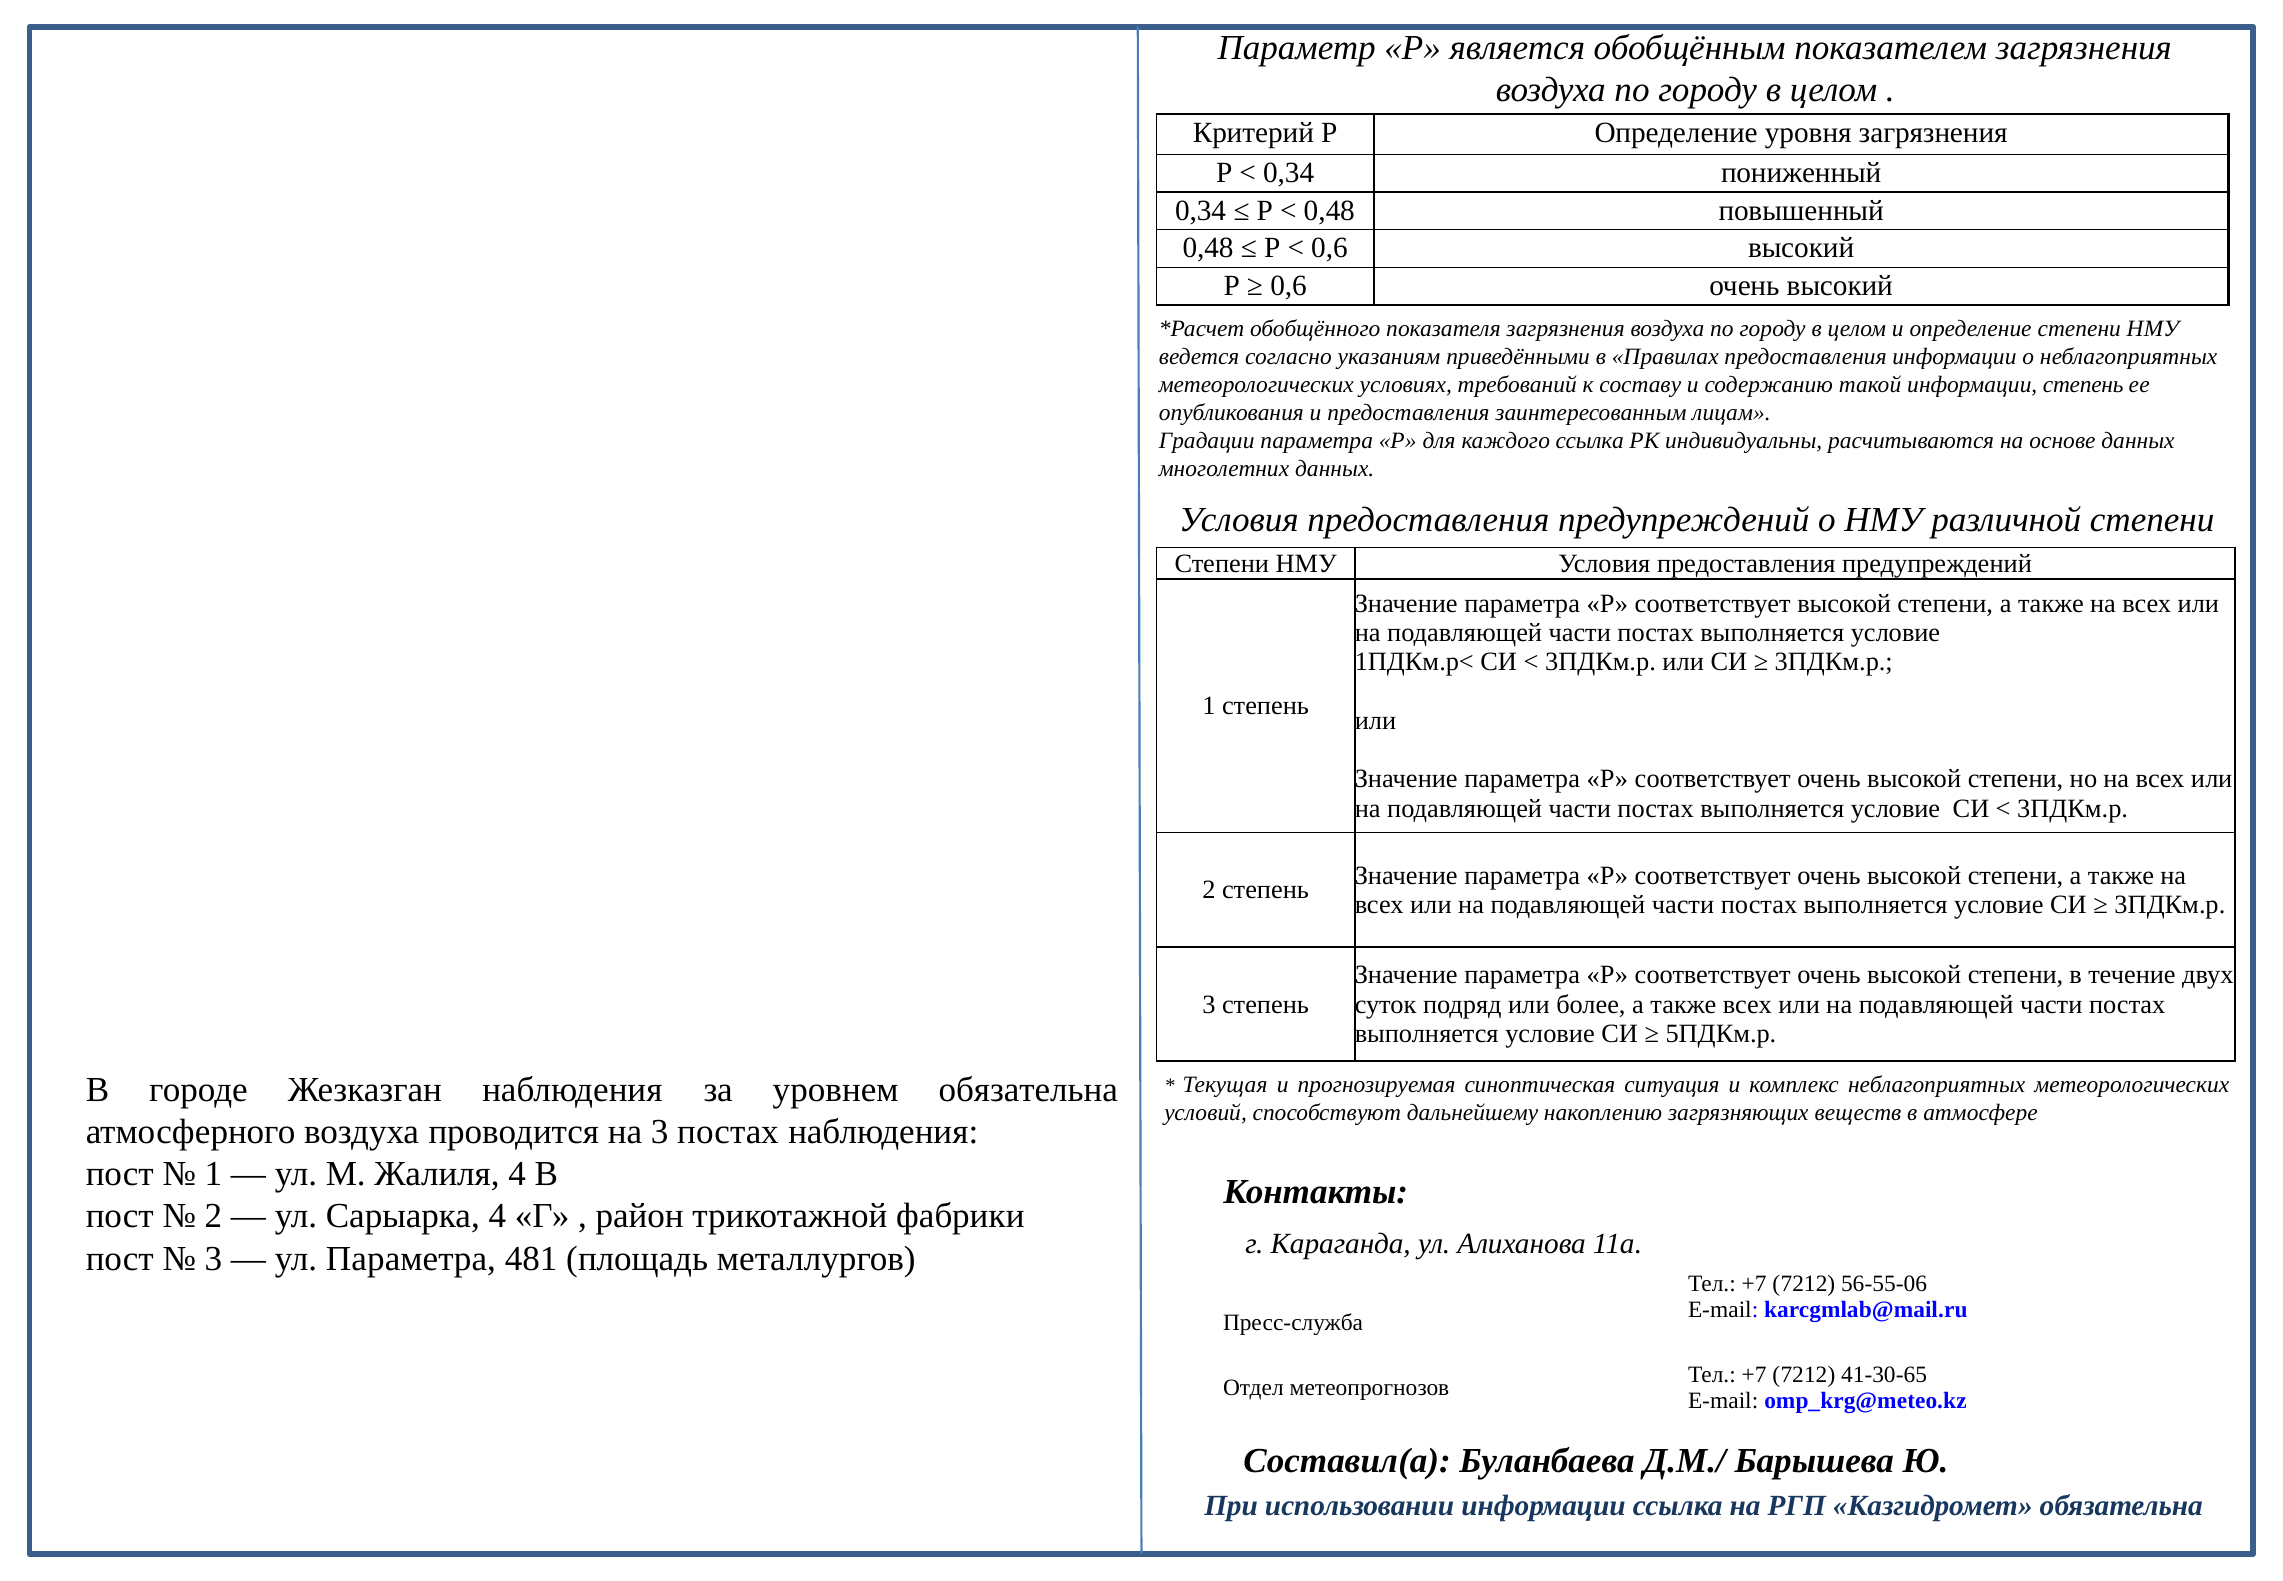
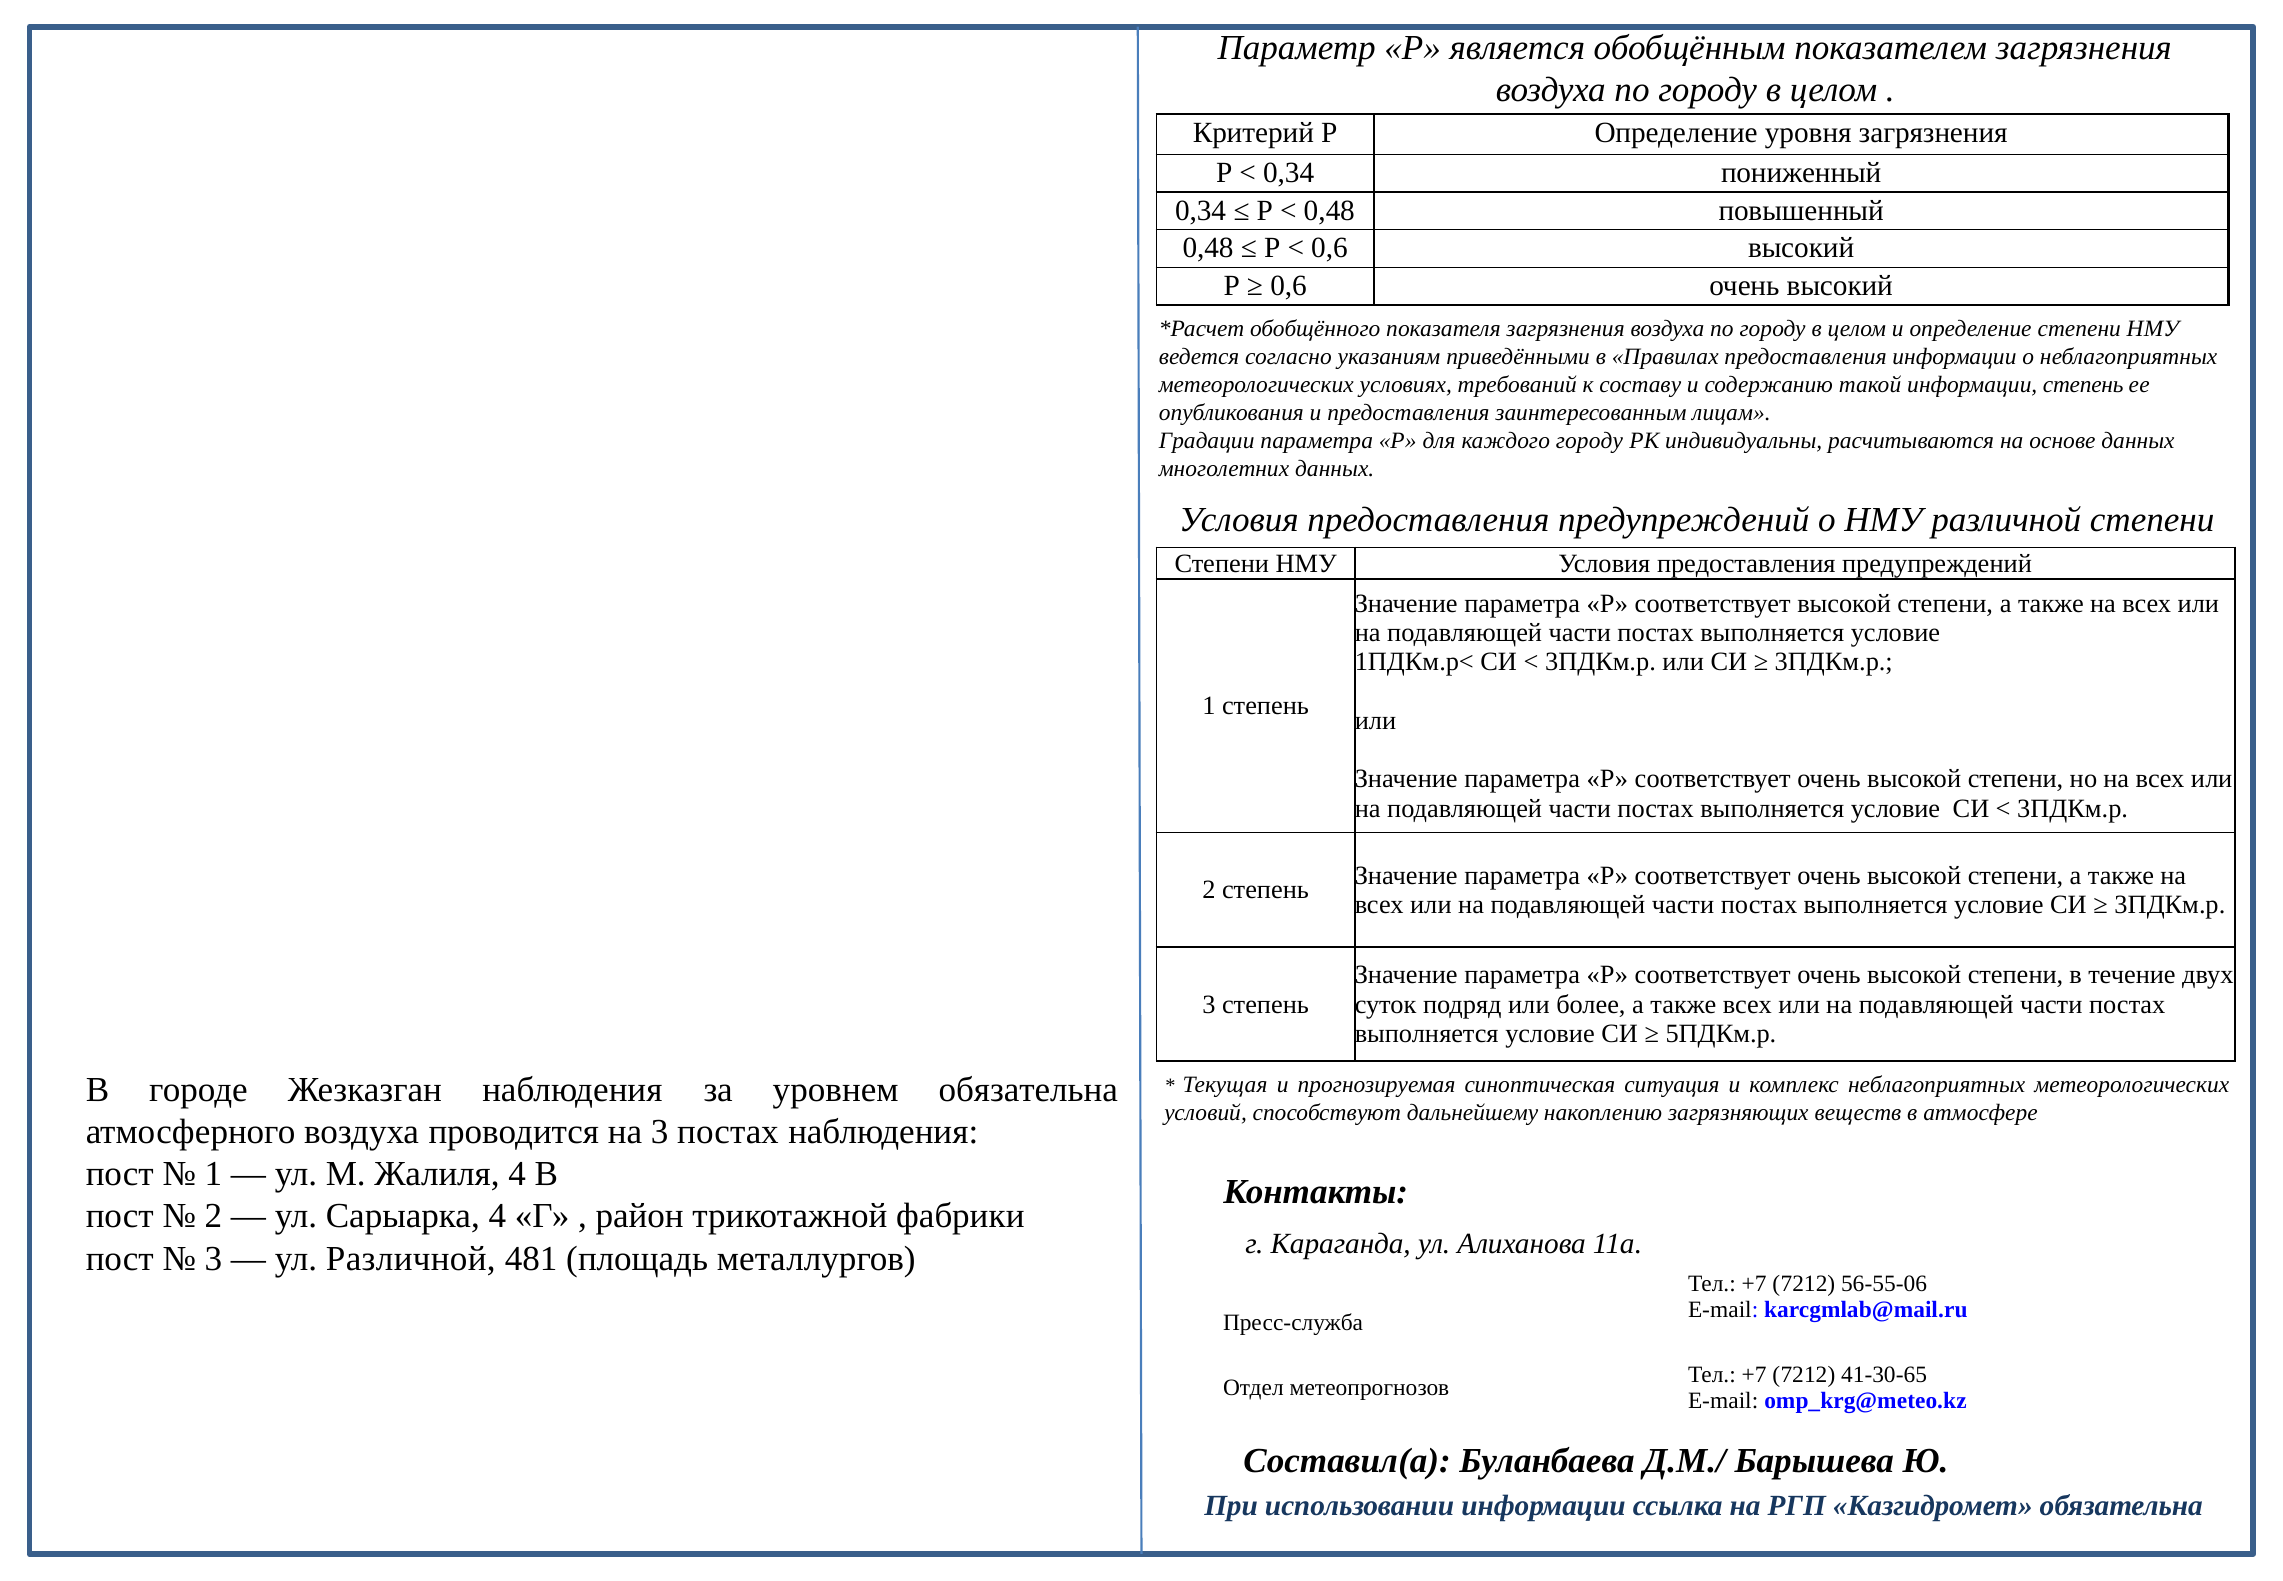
каждого ссылка: ссылка -> городу (1589, 441)
ул Параметра: Параметра -> Различной (411, 1258)
